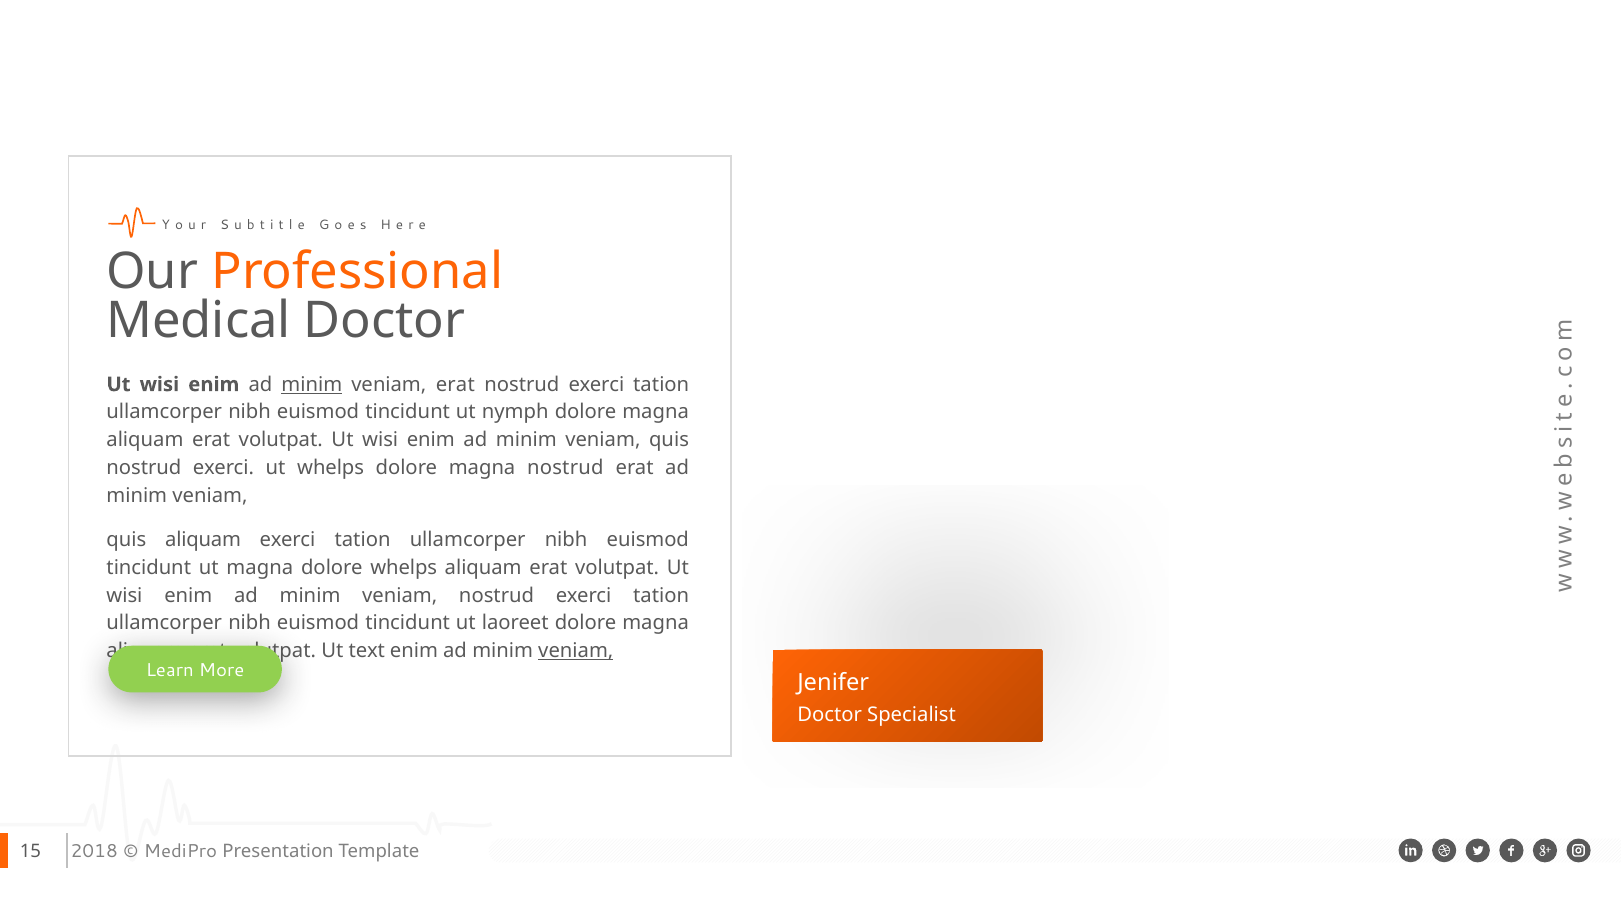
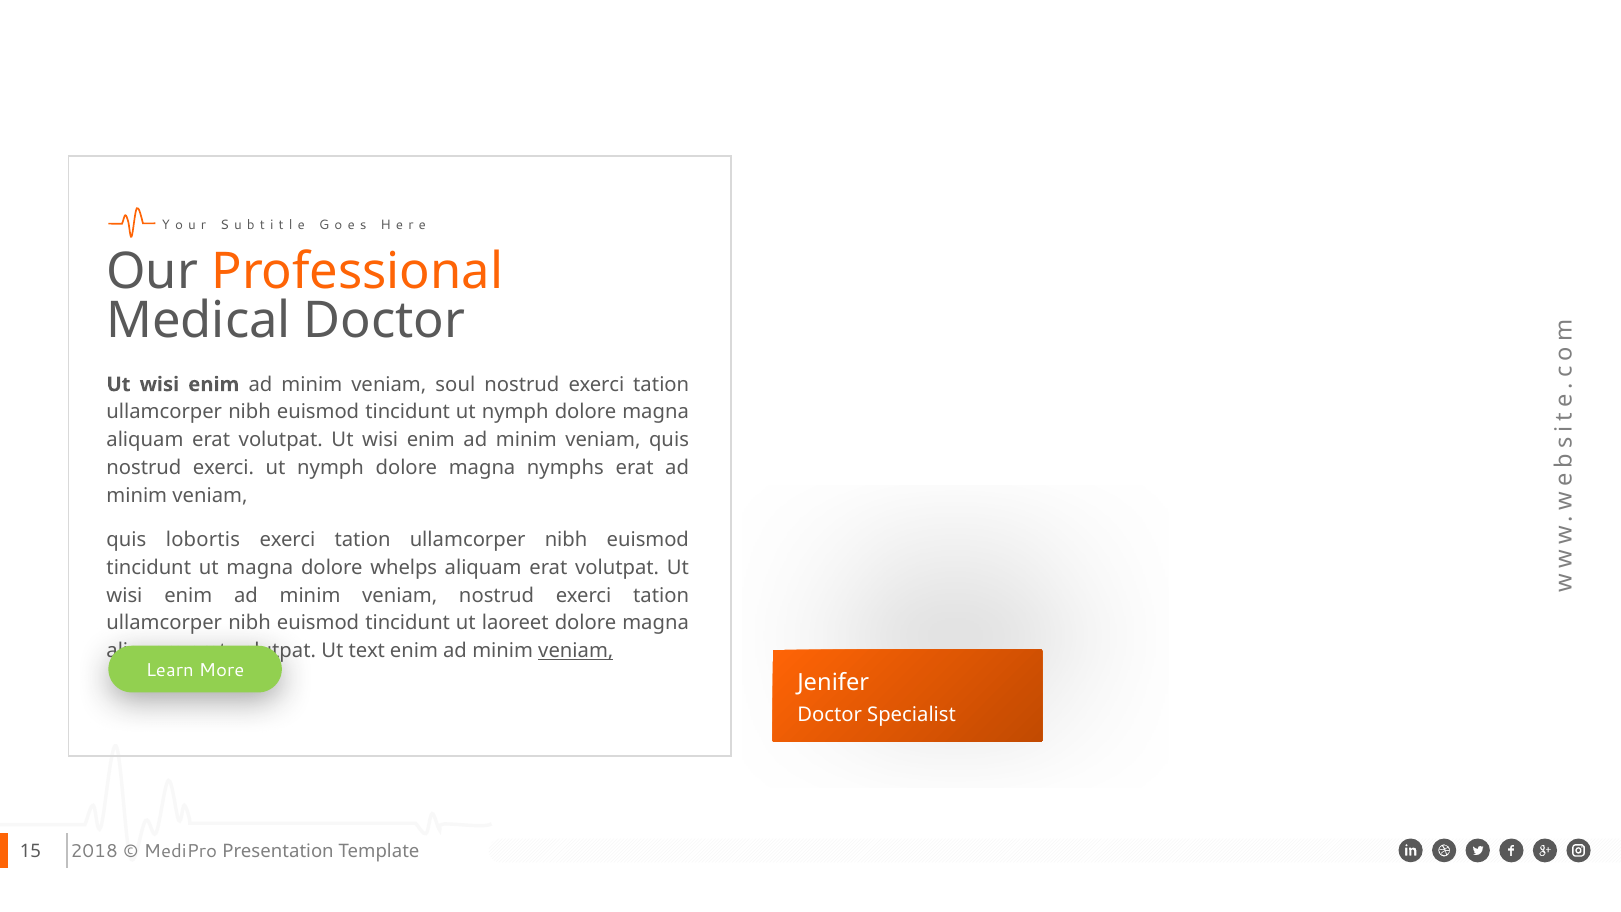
minim underline: present -> none (312, 384)
veniam erat: erat -> soul (455, 384)
exerci ut whelps: whelps -> nymph (331, 468)
magna nostrud: nostrud -> nymphs (565, 468)
quis aliquam: aliquam -> lobortis (203, 540)
